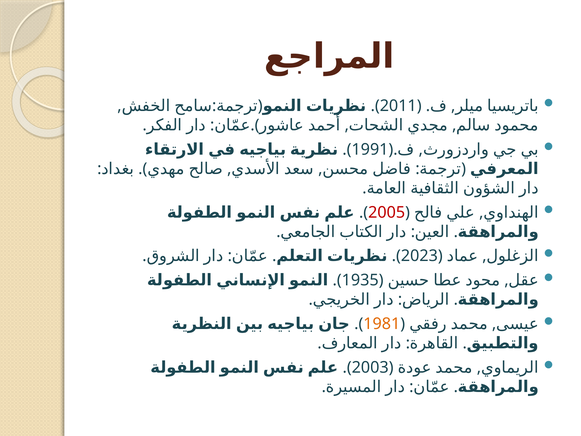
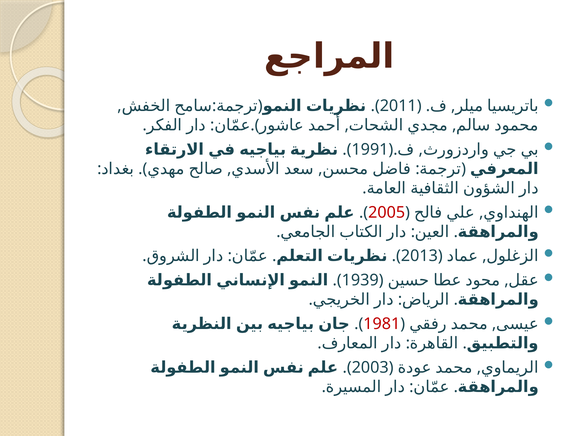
2023: 2023 -> 2013 (419, 256)
1935: 1935 -> 1939 (360, 280)
1981 colour: orange -> red (382, 324)
